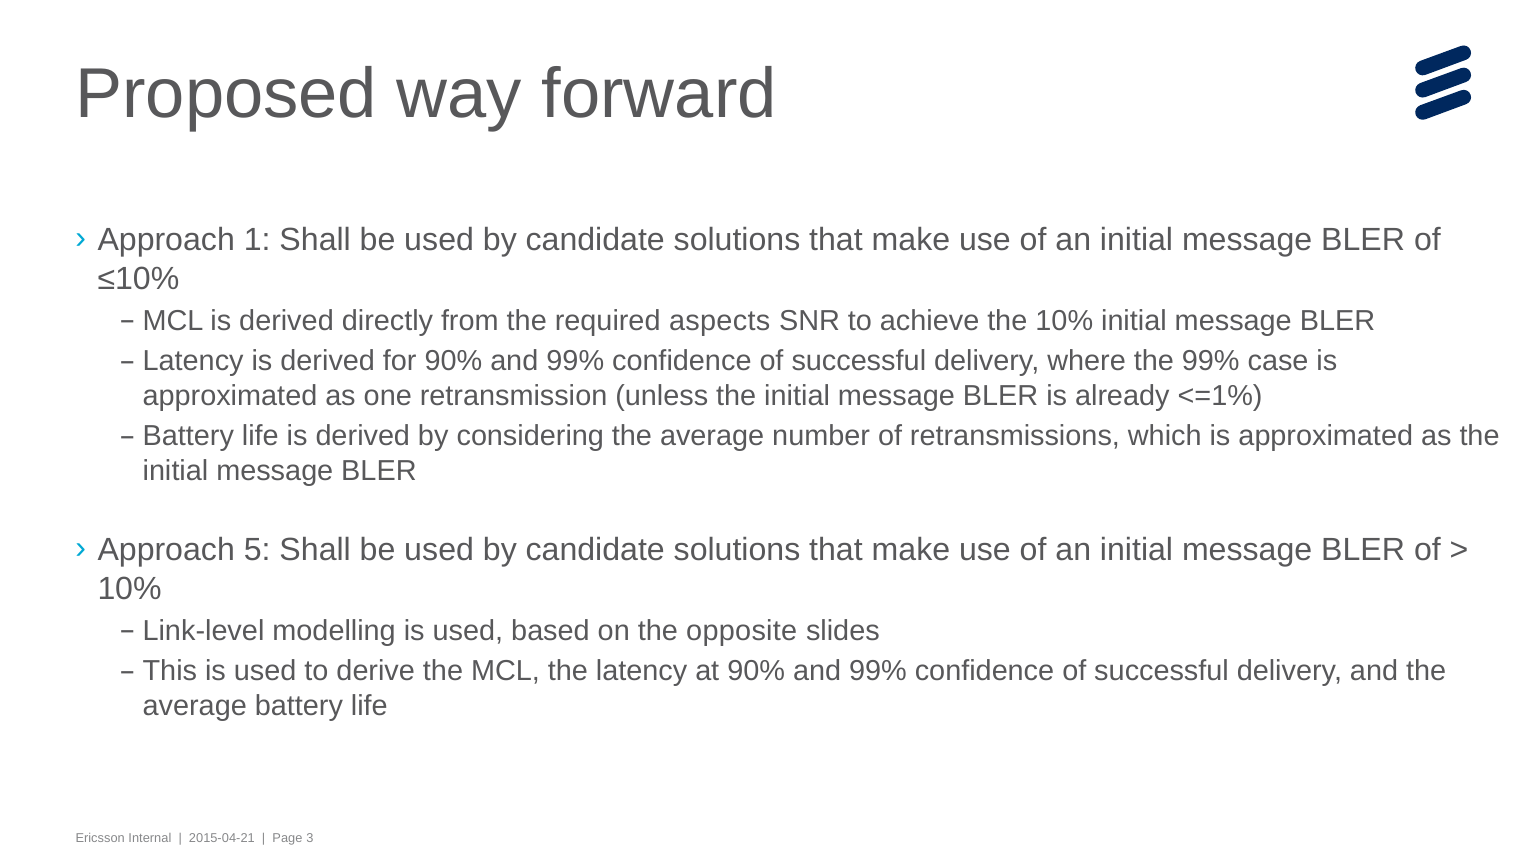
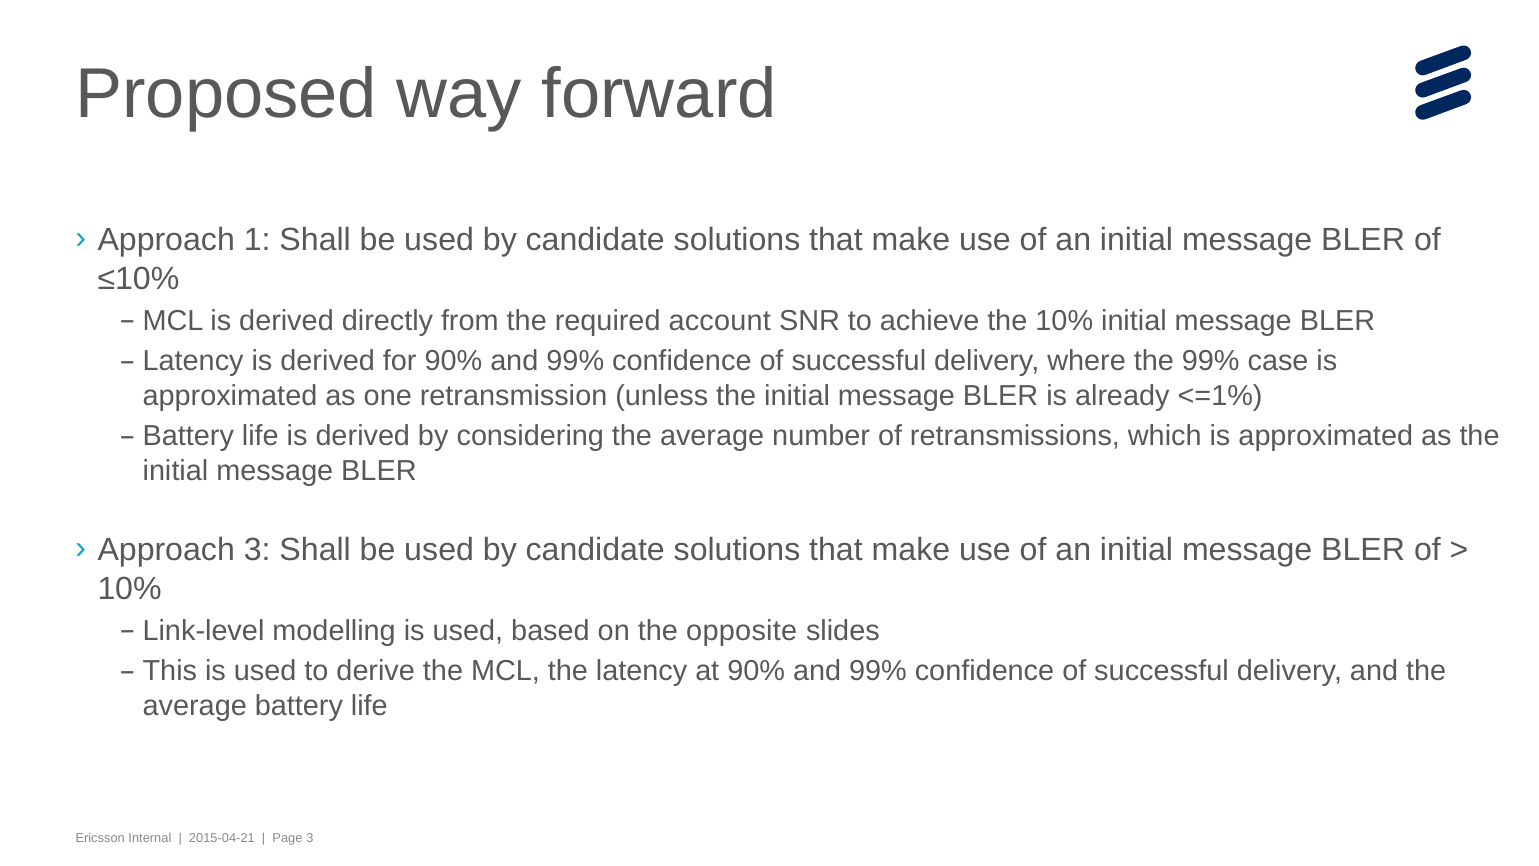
aspects: aspects -> account (720, 321)
Approach 5: 5 -> 3 (257, 550)
